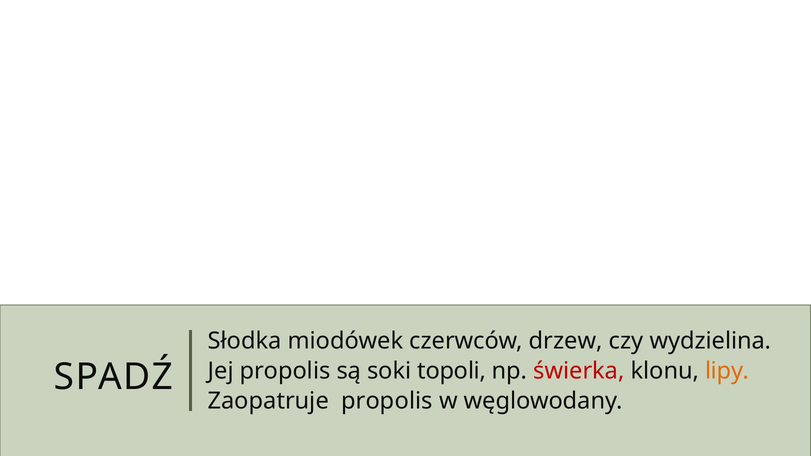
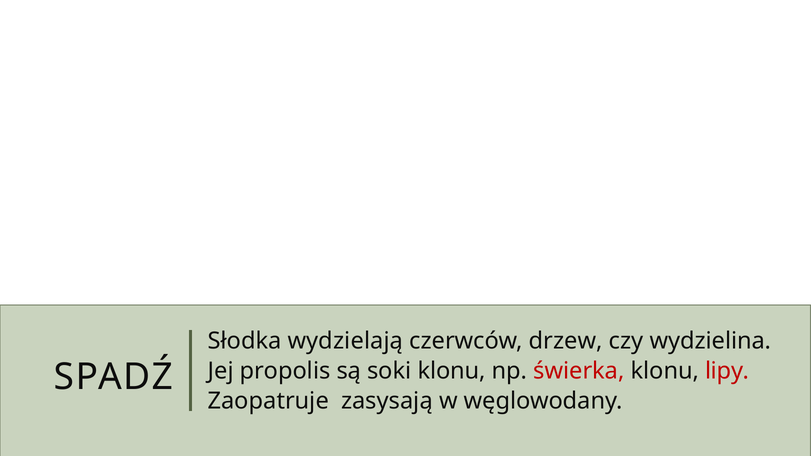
miodówek: miodówek -> wydzielają (345, 341)
soki topoli: topoli -> klonu (452, 371)
lipy colour: orange -> red (727, 371)
Zaopatruje propolis: propolis -> zasysają (387, 401)
